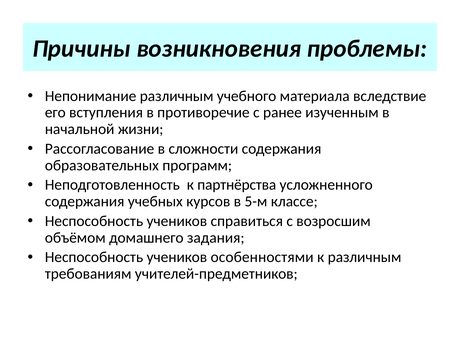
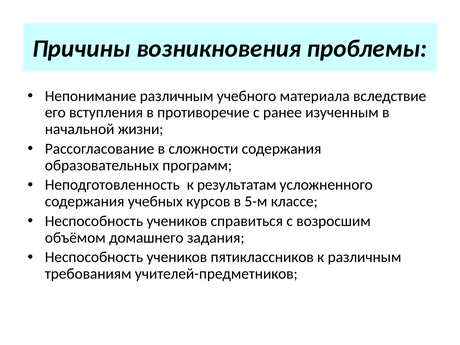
партнёрства: партнёрства -> результатам (237, 185)
особенностями: особенностями -> пятиклассников (262, 257)
